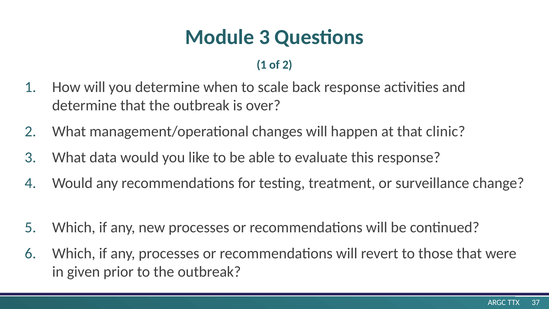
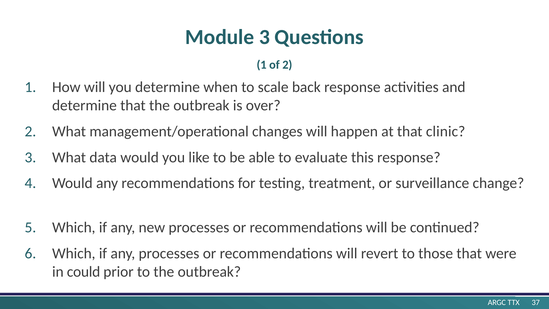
given: given -> could (84, 272)
